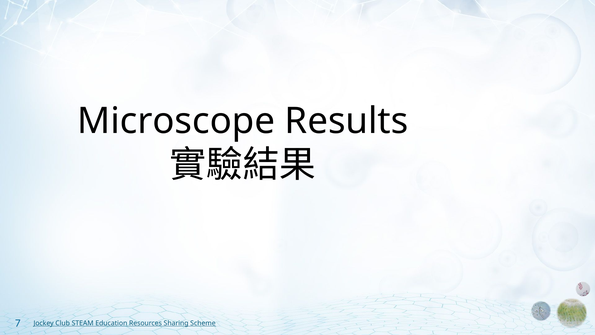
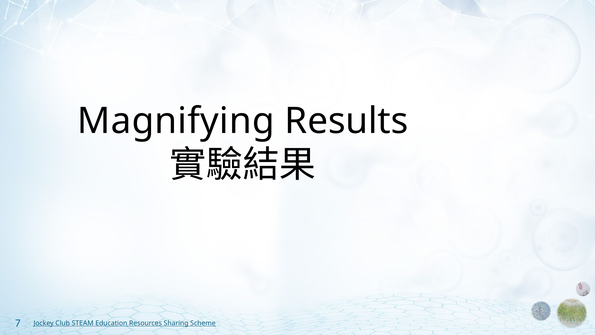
Microscope: Microscope -> Magnifying (176, 121)
